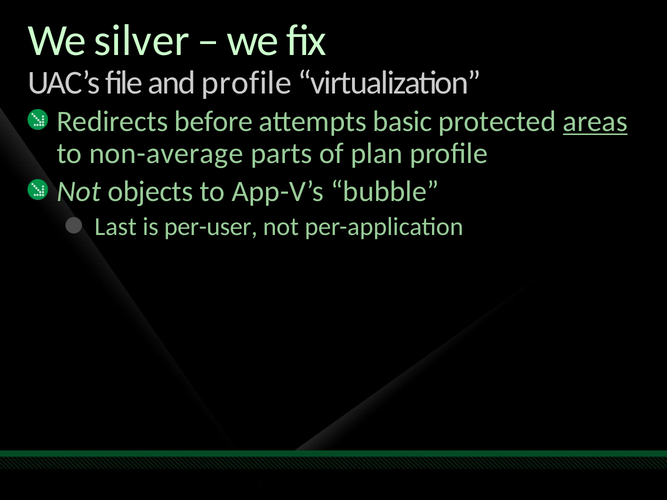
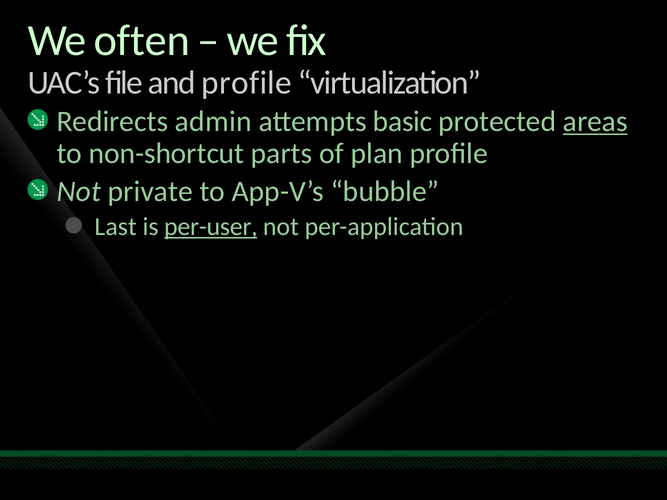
silver: silver -> often (142, 41)
before: before -> admin (213, 121)
non-average: non-average -> non-shortcut (166, 153)
objects: objects -> private (150, 191)
per-user underline: none -> present (211, 227)
